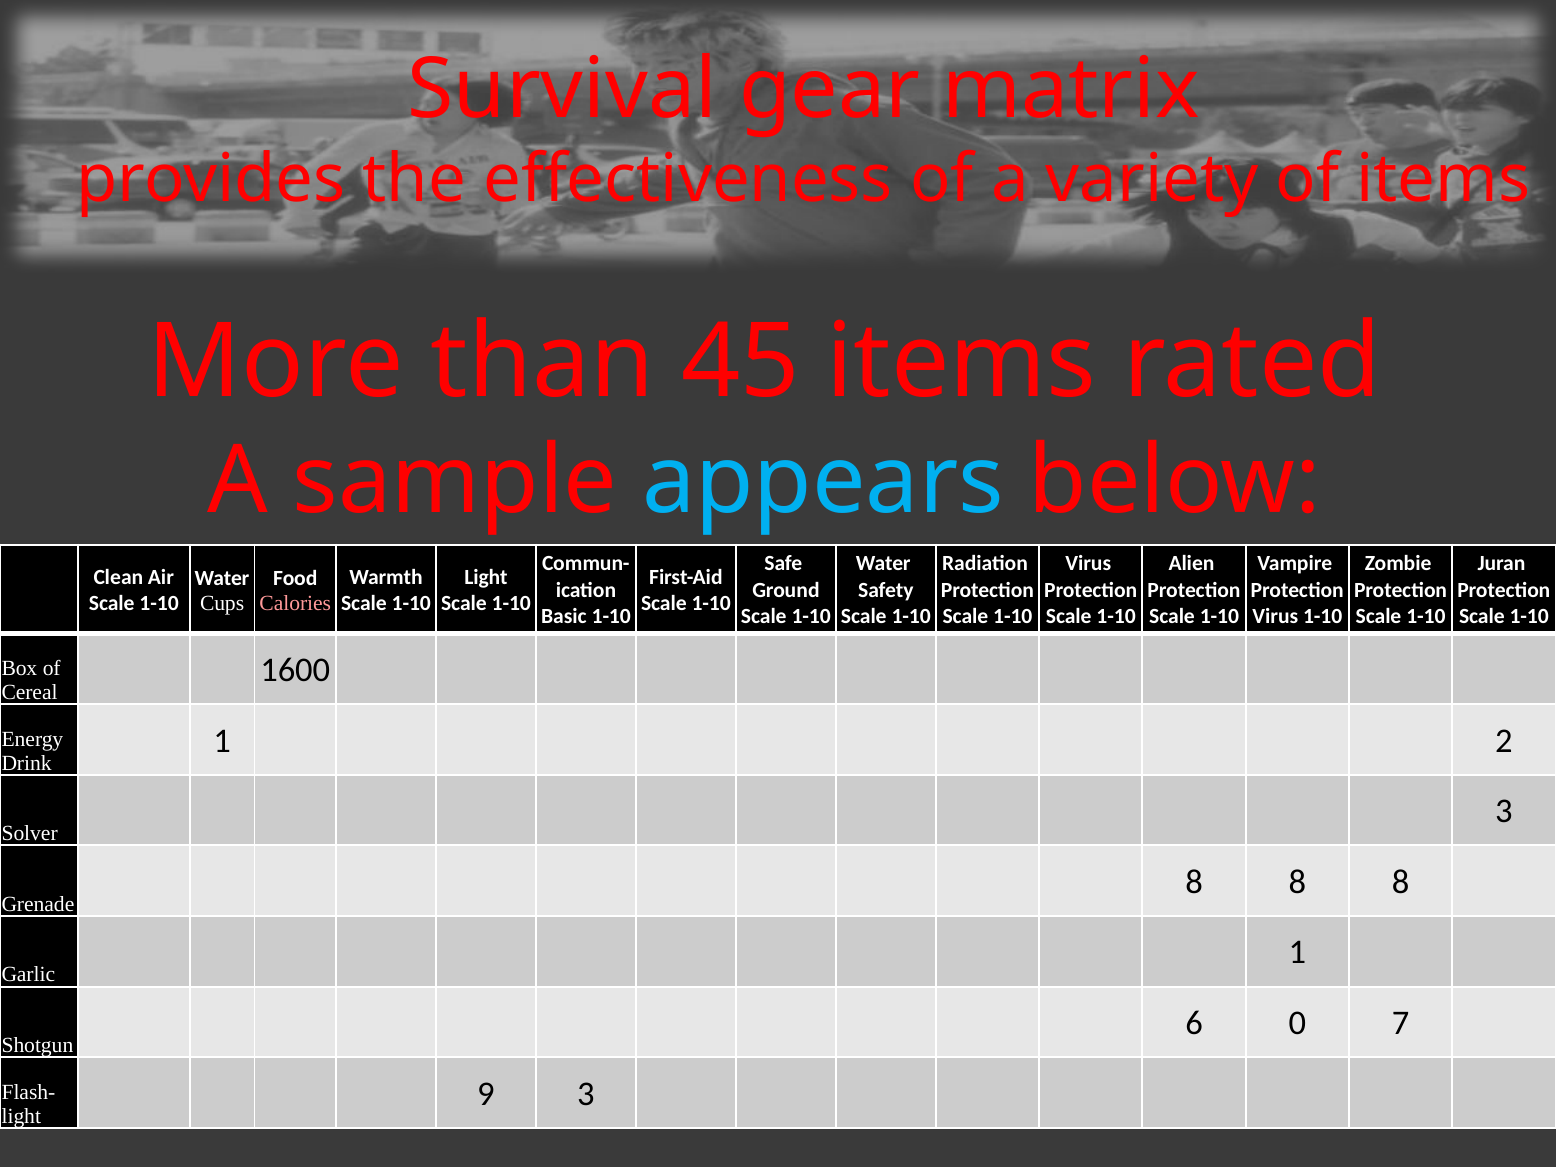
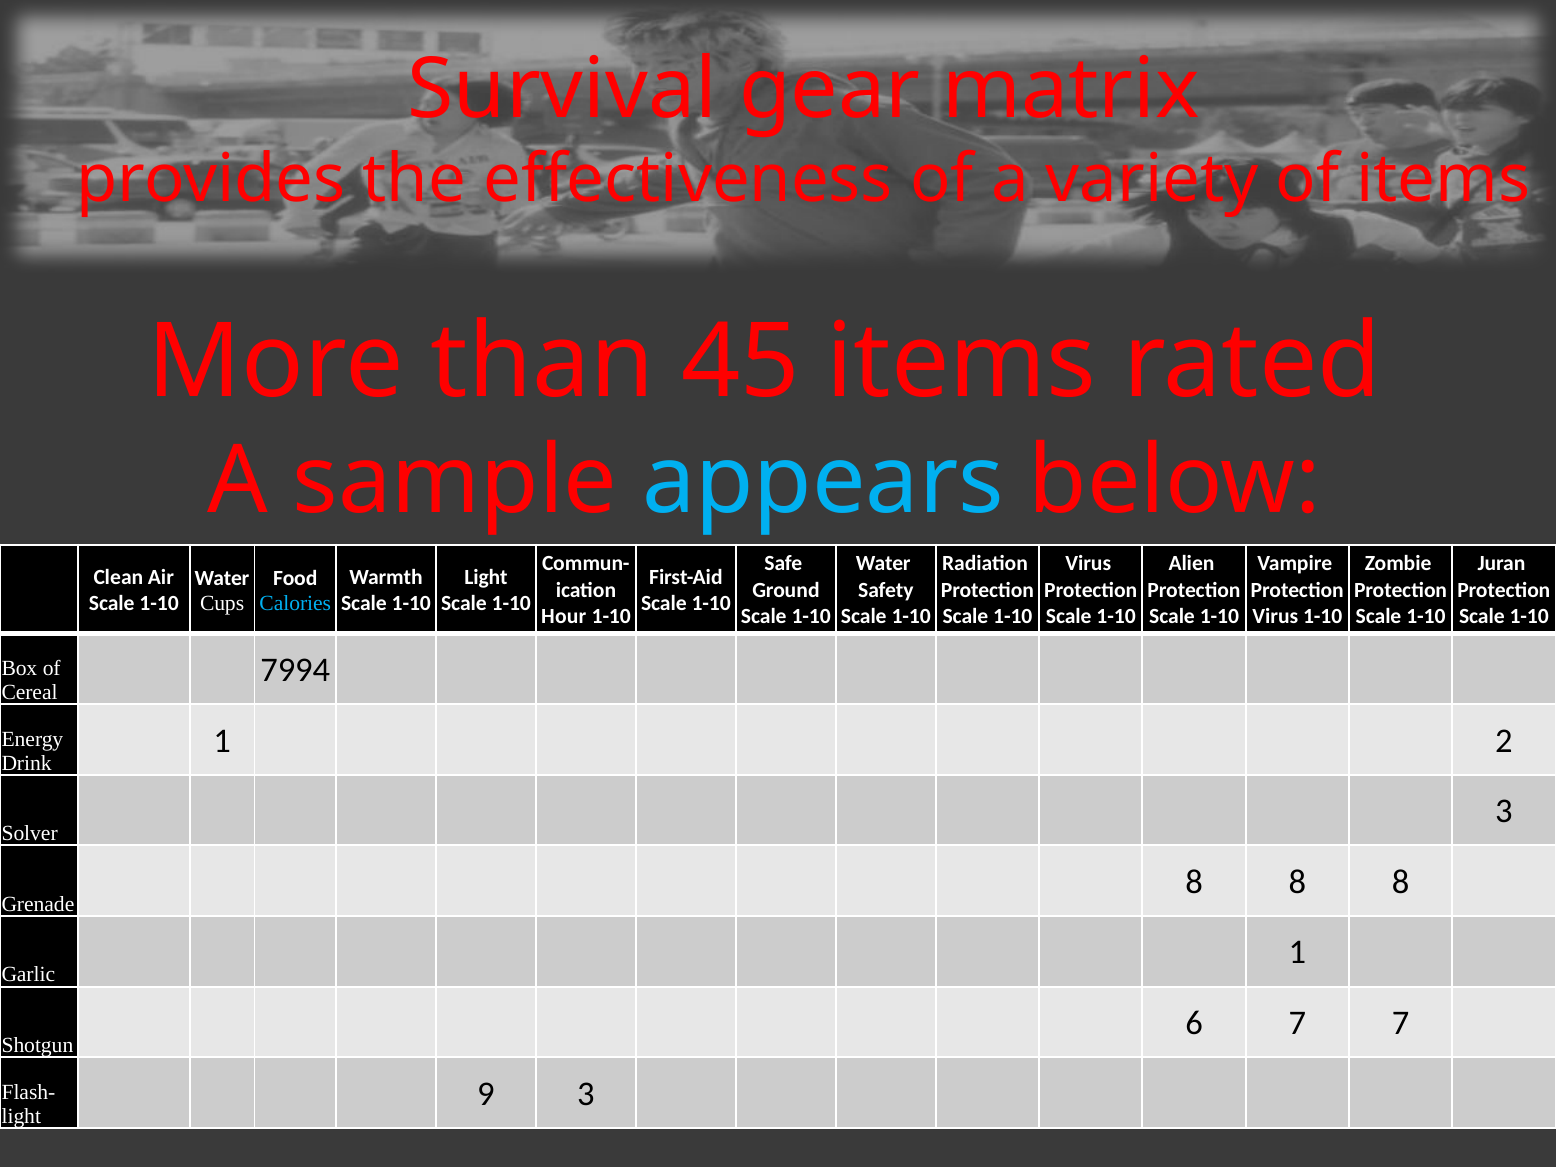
Calories colour: pink -> light blue (295, 603)
Basic: Basic -> Hour (564, 616)
1600: 1600 -> 7994 (295, 670)
6 0: 0 -> 7 (1297, 1023)
